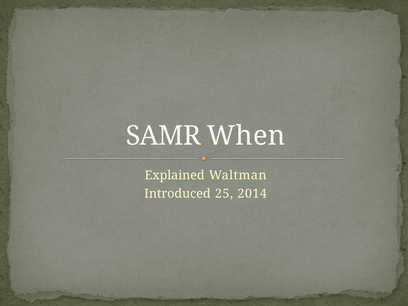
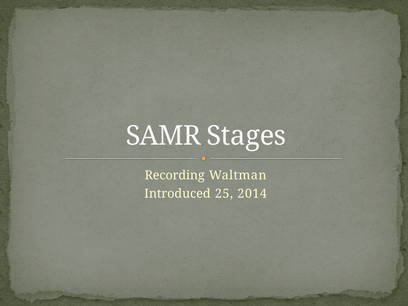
When: When -> Stages (246, 136)
Explained: Explained -> Recording (175, 175)
